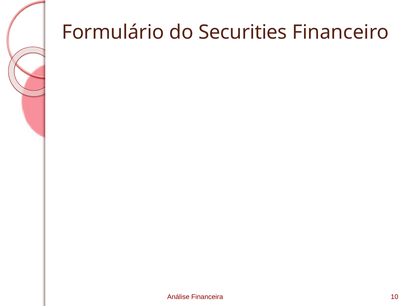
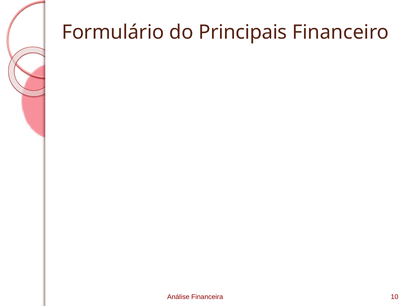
Securities: Securities -> Principais (243, 32)
